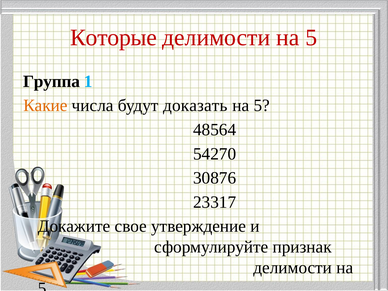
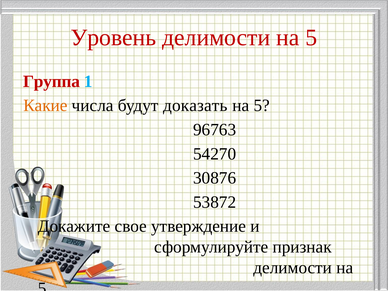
Которые: Которые -> Уровень (113, 38)
Группа colour: black -> red (52, 81)
48564: 48564 -> 96763 (215, 130)
23317: 23317 -> 53872 (215, 202)
